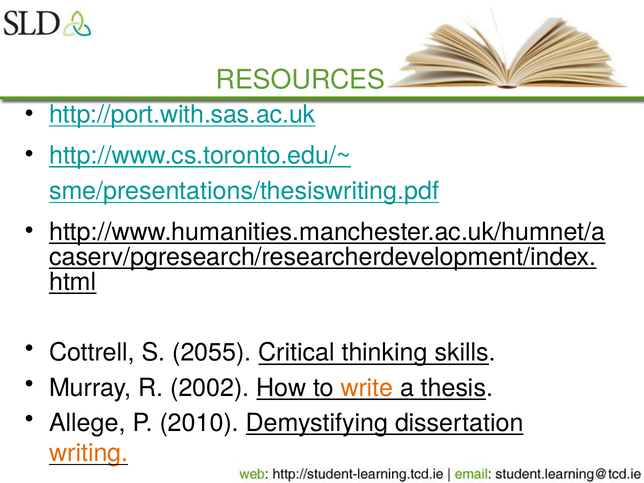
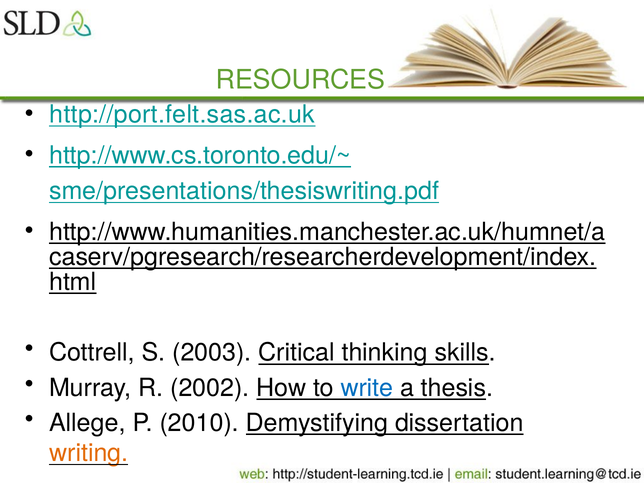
http://port.with.sas.ac.uk: http://port.with.sas.ac.uk -> http://port.felt.sas.ac.uk (182, 114)
2055: 2055 -> 2003 (212, 353)
write colour: orange -> blue (367, 388)
